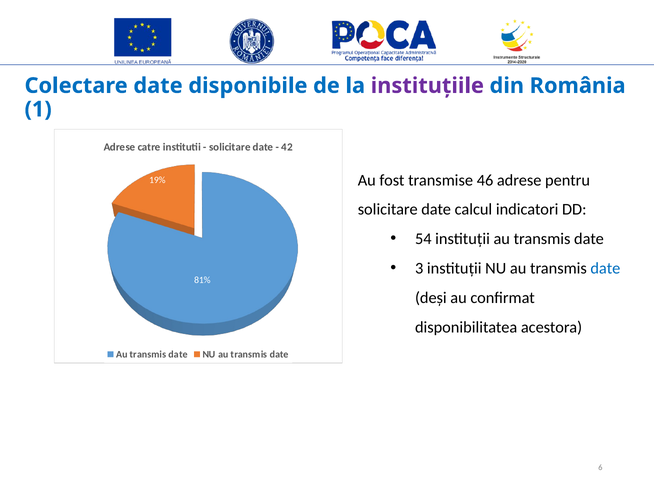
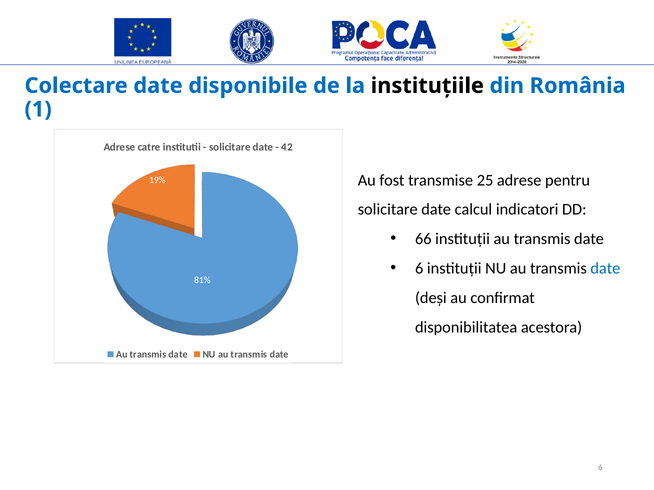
instituțiile colour: purple -> black (427, 86)
46: 46 -> 25 (485, 180)
54: 54 -> 66 (423, 239)
3: 3 -> 6 (419, 269)
